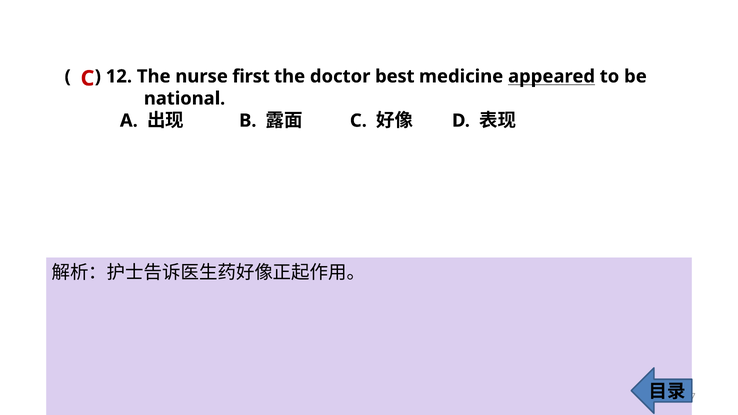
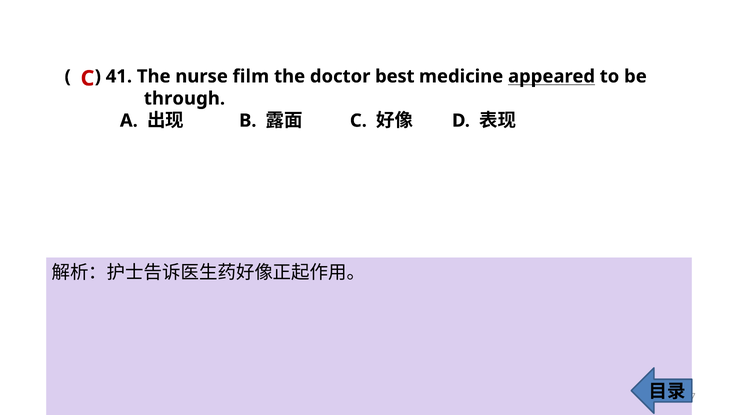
12: 12 -> 41 (119, 76)
first: first -> film (251, 76)
national: national -> through (184, 99)
